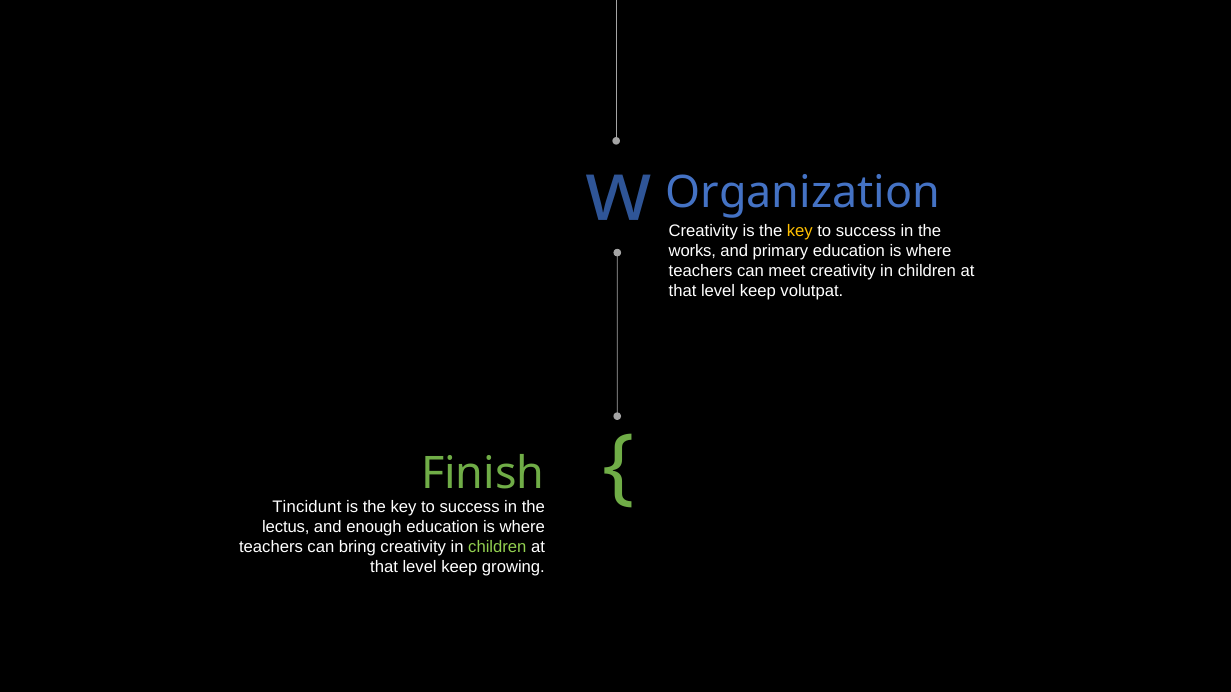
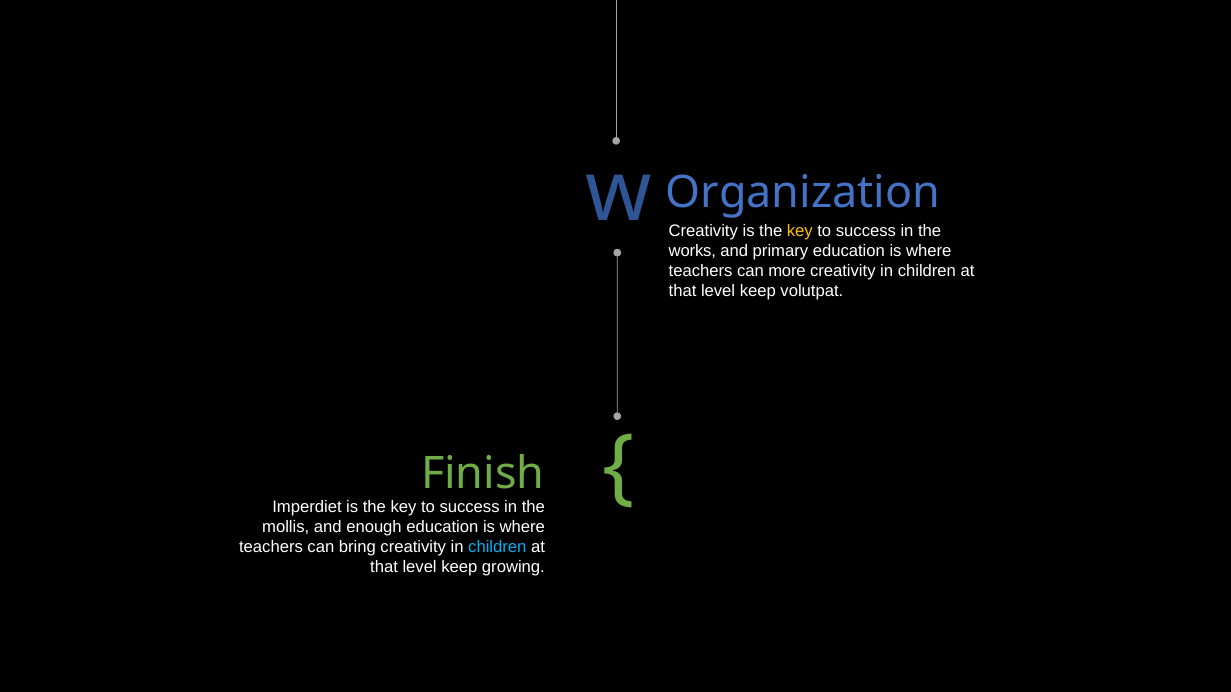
meet: meet -> more (787, 271)
Tincidunt: Tincidunt -> Imperdiet (307, 507)
lectus: lectus -> mollis (286, 528)
children colour: light green -> light blue (497, 548)
